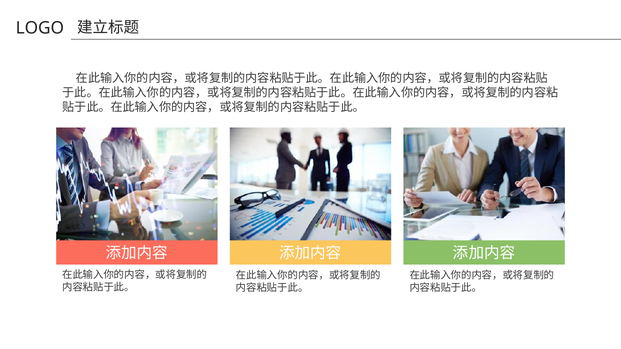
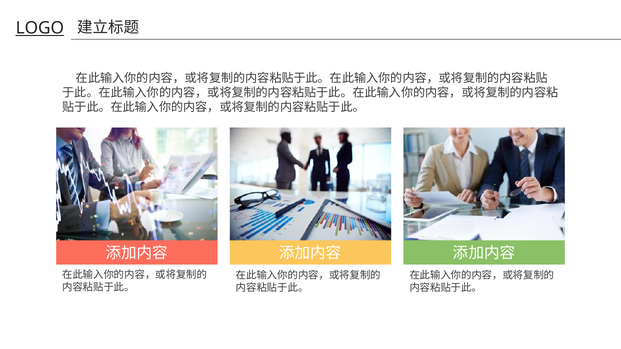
LOGO underline: none -> present (40, 28)
